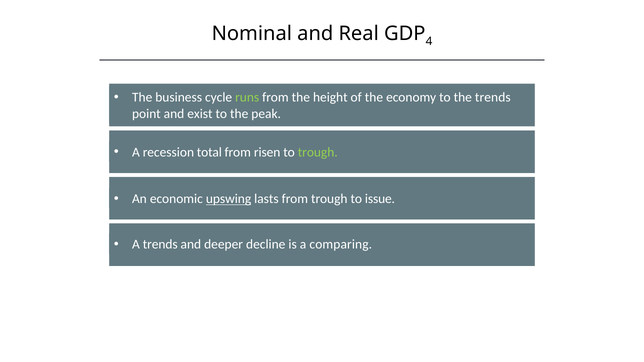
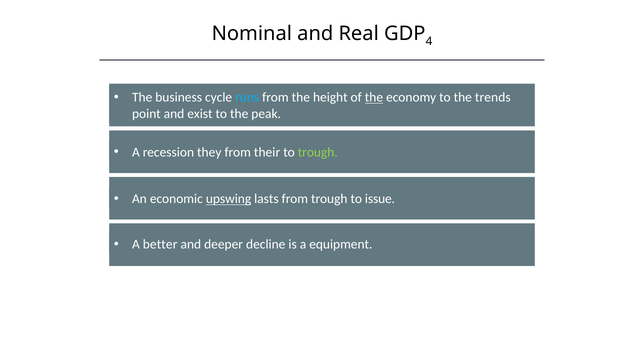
runs colour: light green -> light blue (247, 98)
the underline: none -> present (374, 98)
total: total -> they (209, 152)
risen: risen -> their (267, 152)
A trends: trends -> better (160, 245)
comparing: comparing -> equipment (341, 245)
